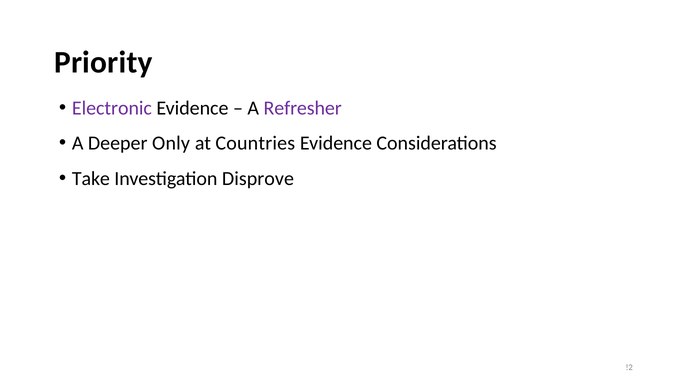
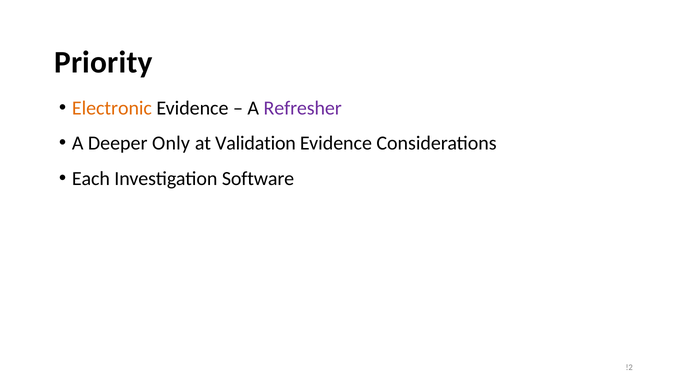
Electronic colour: purple -> orange (112, 108)
Countries: Countries -> Validation (256, 144)
Take: Take -> Each (91, 179)
Disprove: Disprove -> Software (258, 179)
